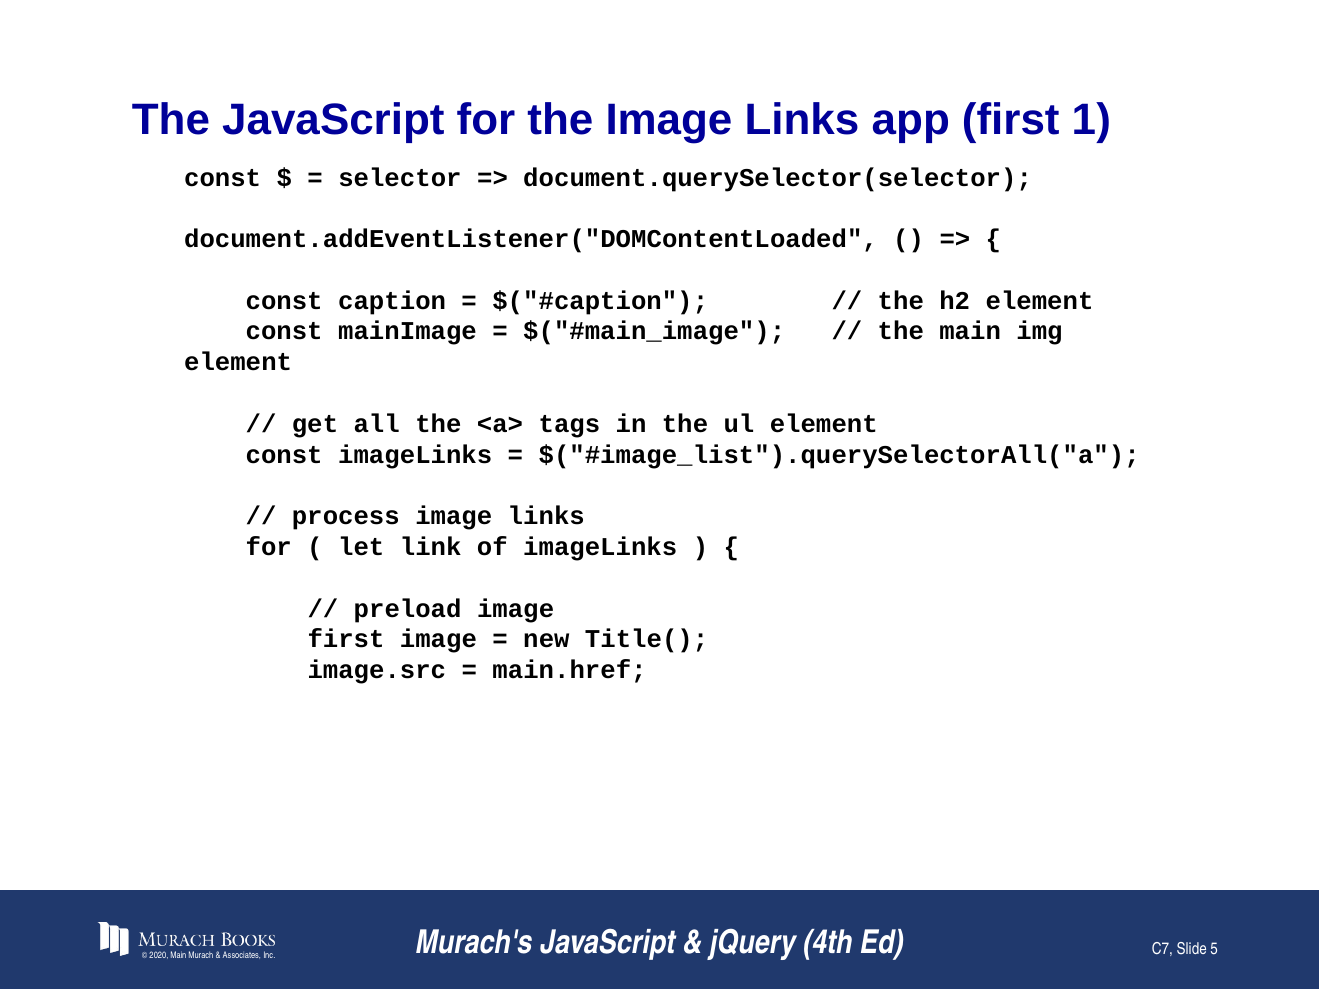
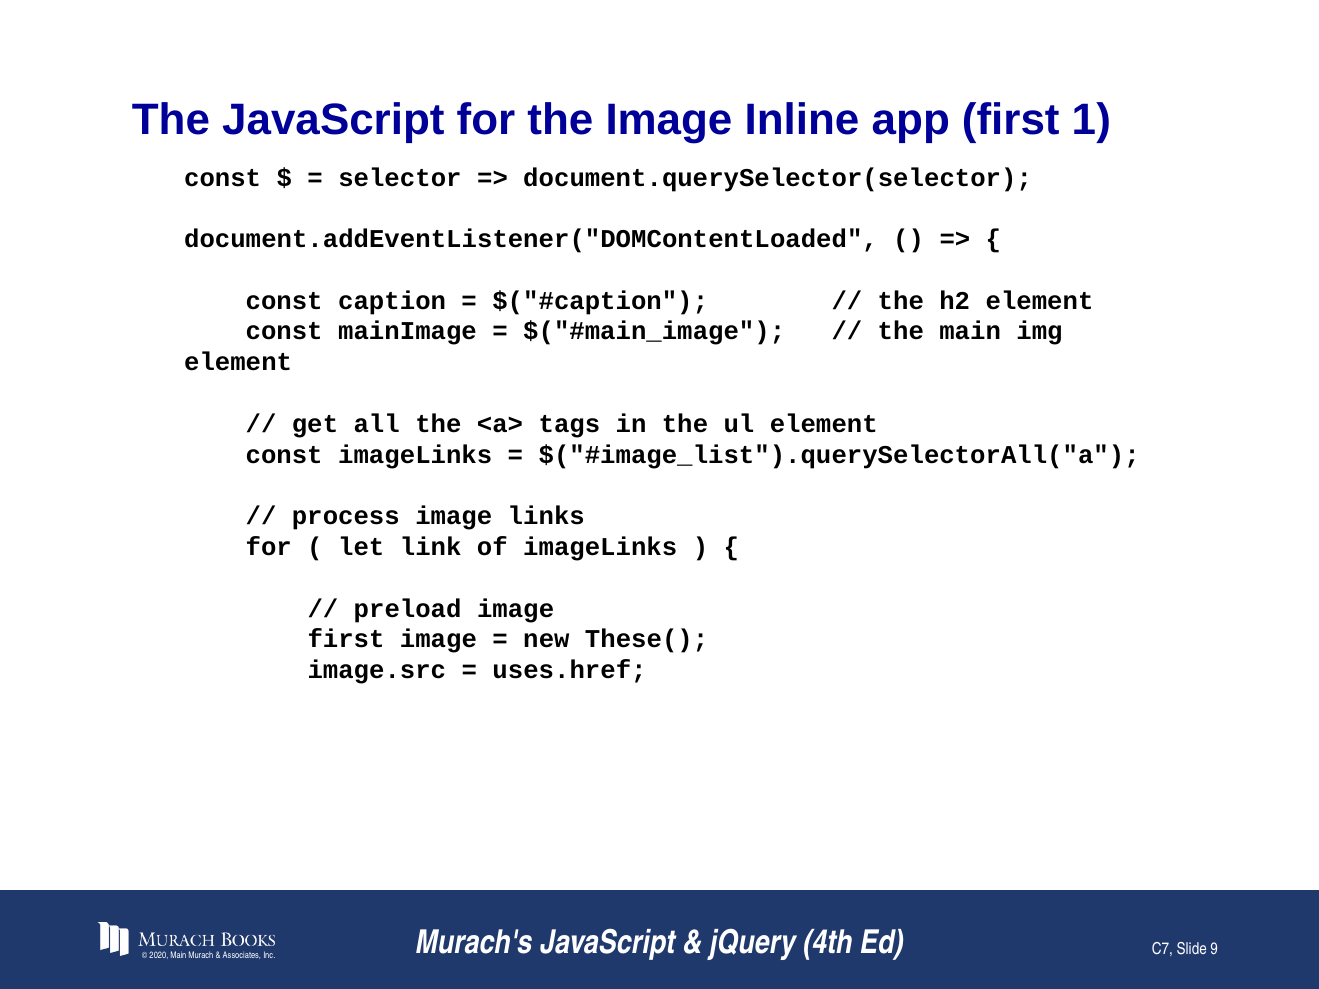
the Image Links: Links -> Inline (802, 120)
Title(: Title( -> These( (647, 640)
main.href: main.href -> uses.href (570, 670)
5: 5 -> 9 (1214, 949)
